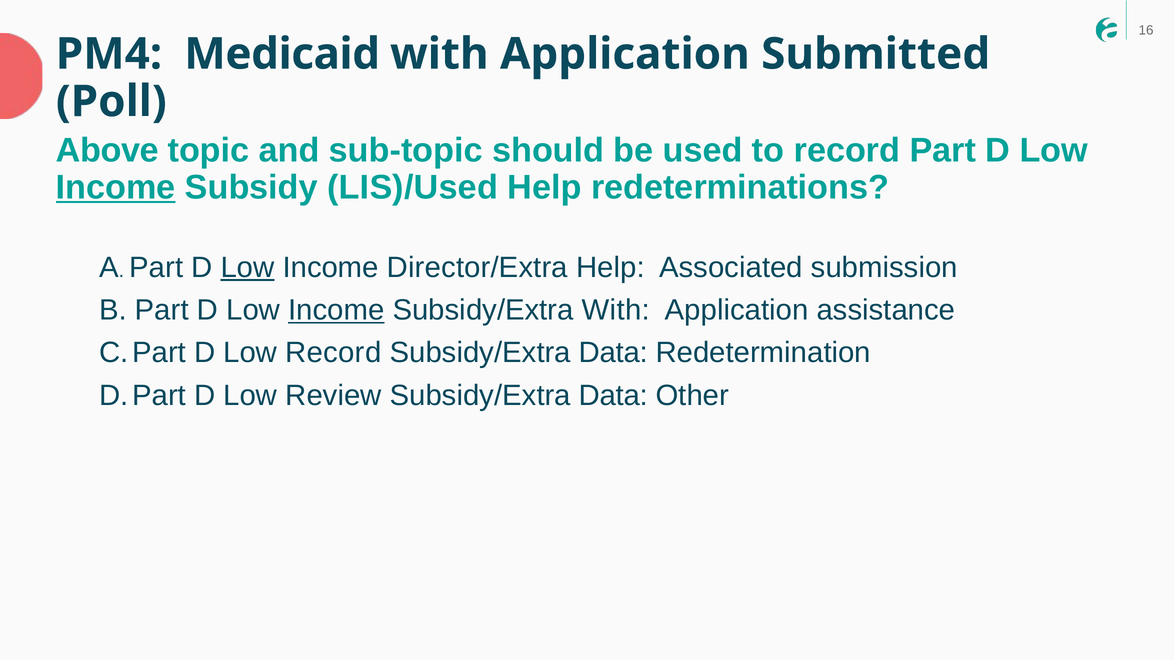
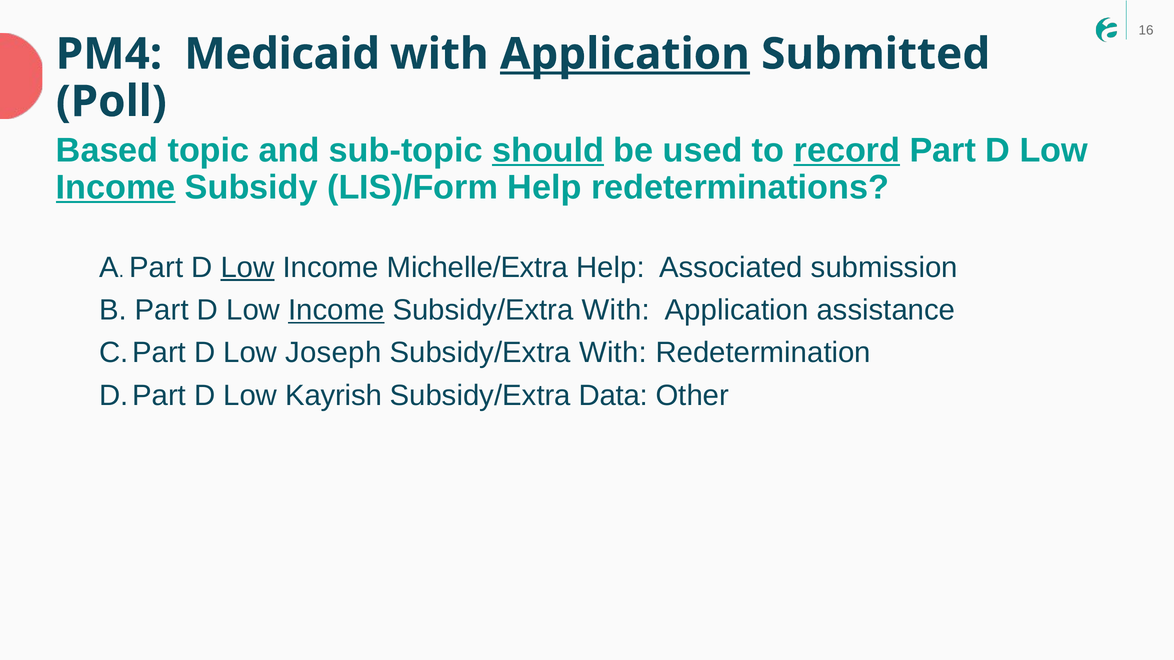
Application underline: none -> present (625, 54)
Above: Above -> Based (107, 150)
should underline: none -> present (548, 150)
record underline: none -> present (847, 150)
LIS)/Used: LIS)/Used -> LIS)/Form (413, 187)
Director/Extra: Director/Extra -> Michelle/Extra (478, 267)
Low Record: Record -> Joseph (333, 353)
Data: Data -> With (613, 353)
Review: Review -> Kayrish (334, 396)
